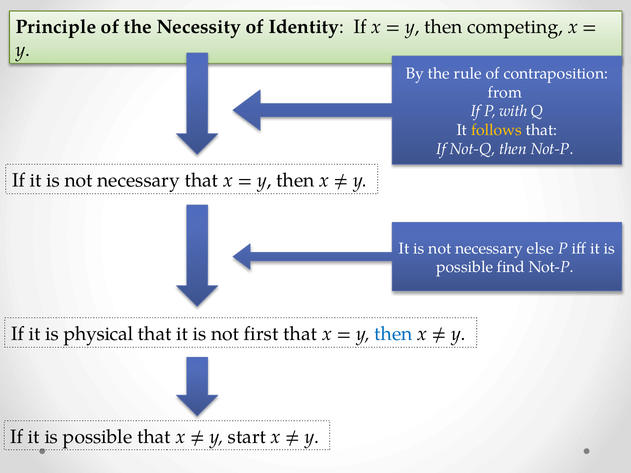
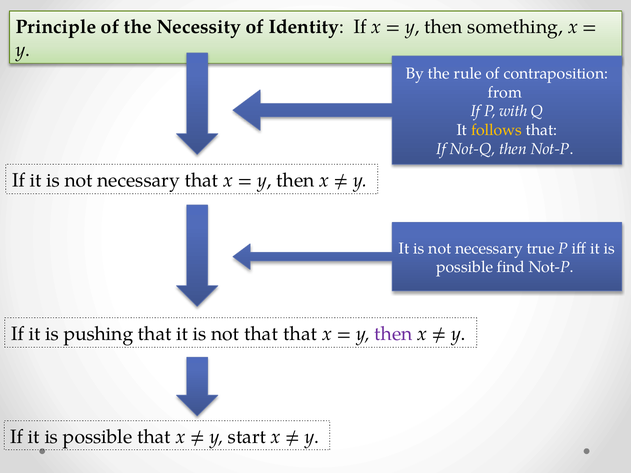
competing: competing -> something (515, 27)
else: else -> true (541, 248)
physical: physical -> pushing (99, 334)
not first: first -> that (261, 334)
then colour: blue -> purple (393, 334)
